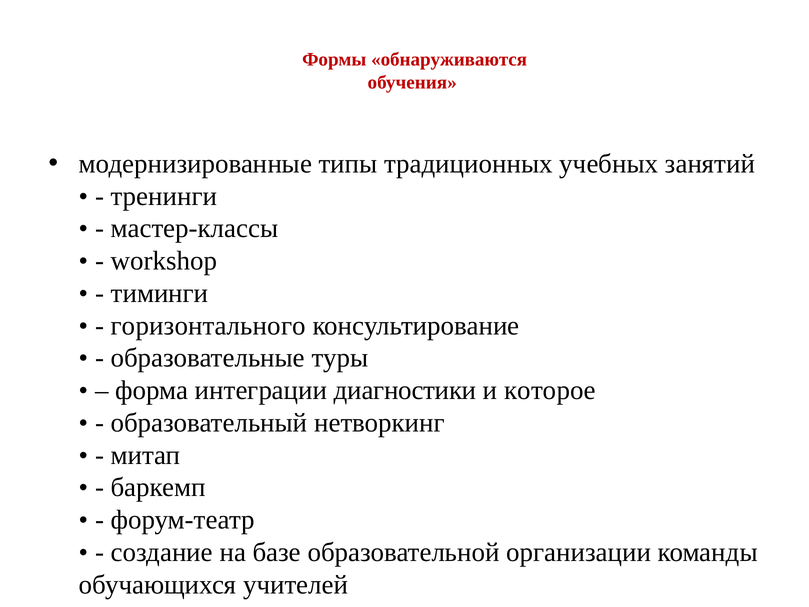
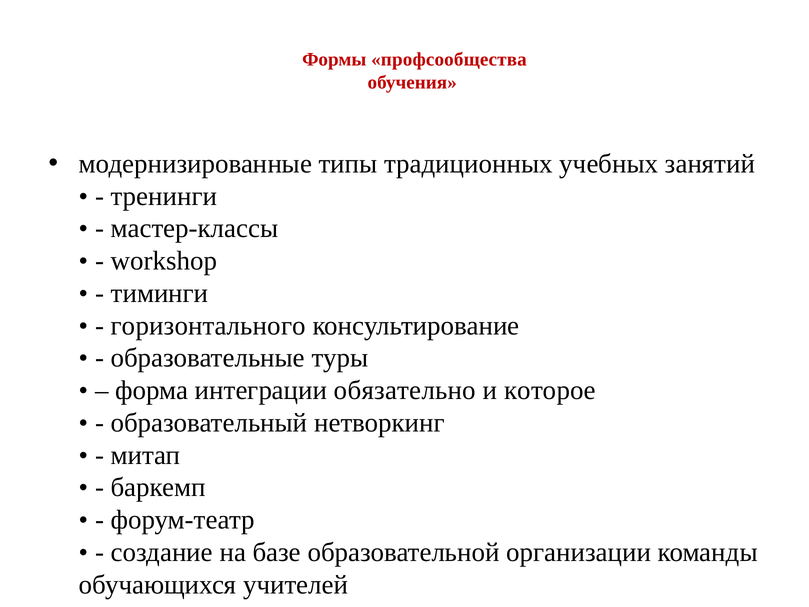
обнаруживаются: обнаруживаются -> профсообщества (449, 59)
диагностики: диагностики -> обязательно (405, 390)
